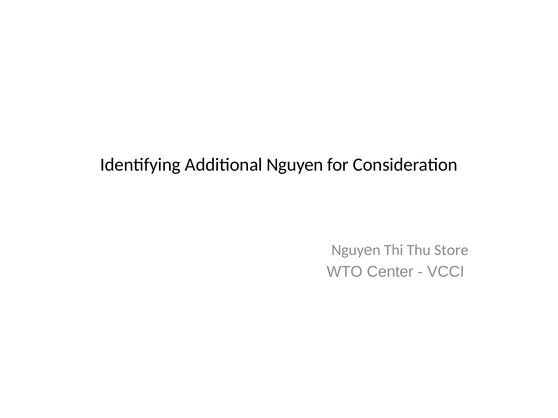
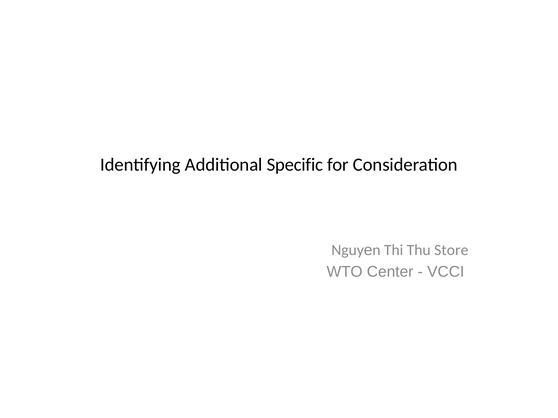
Additional Nguyen: Nguyen -> Specific (295, 165)
